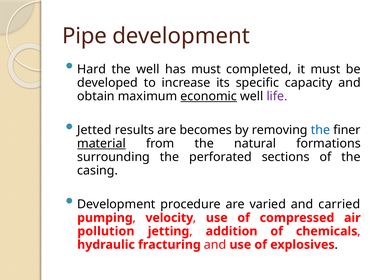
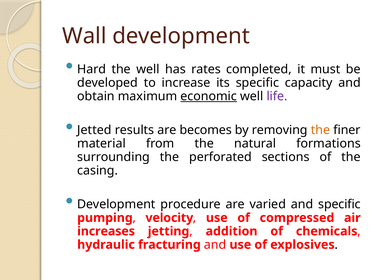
Pipe: Pipe -> Wall (84, 36)
has must: must -> rates (206, 69)
the colour: blue -> orange (320, 130)
material underline: present -> none (101, 143)
and carried: carried -> specific (339, 204)
pollution: pollution -> increases (106, 231)
